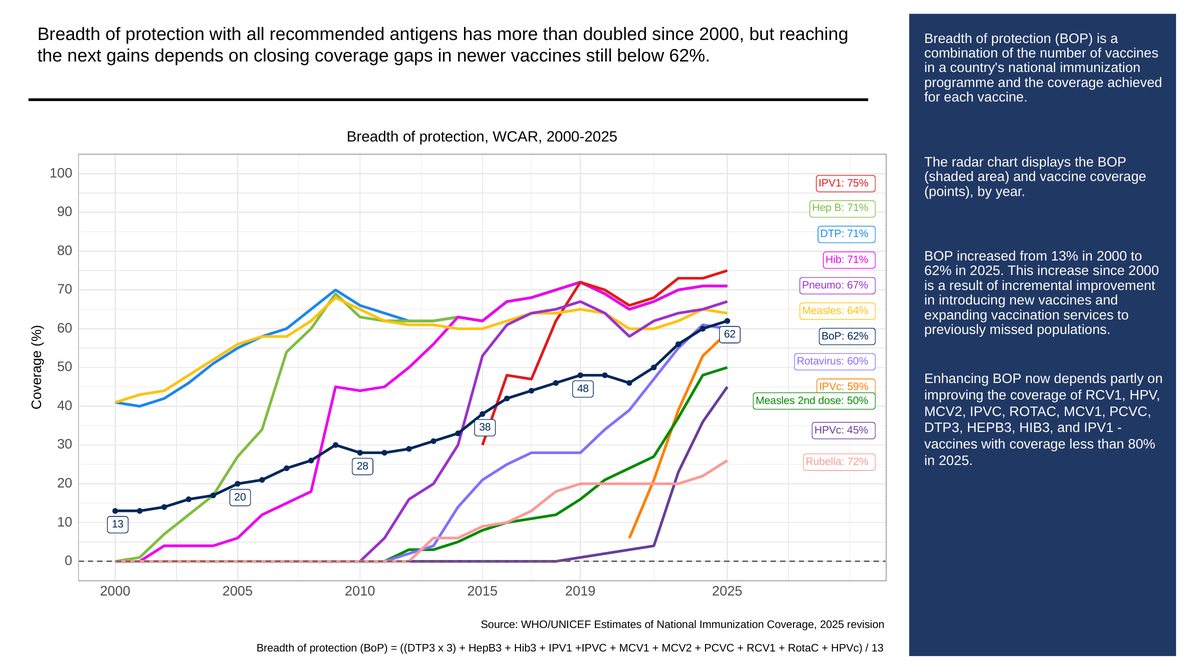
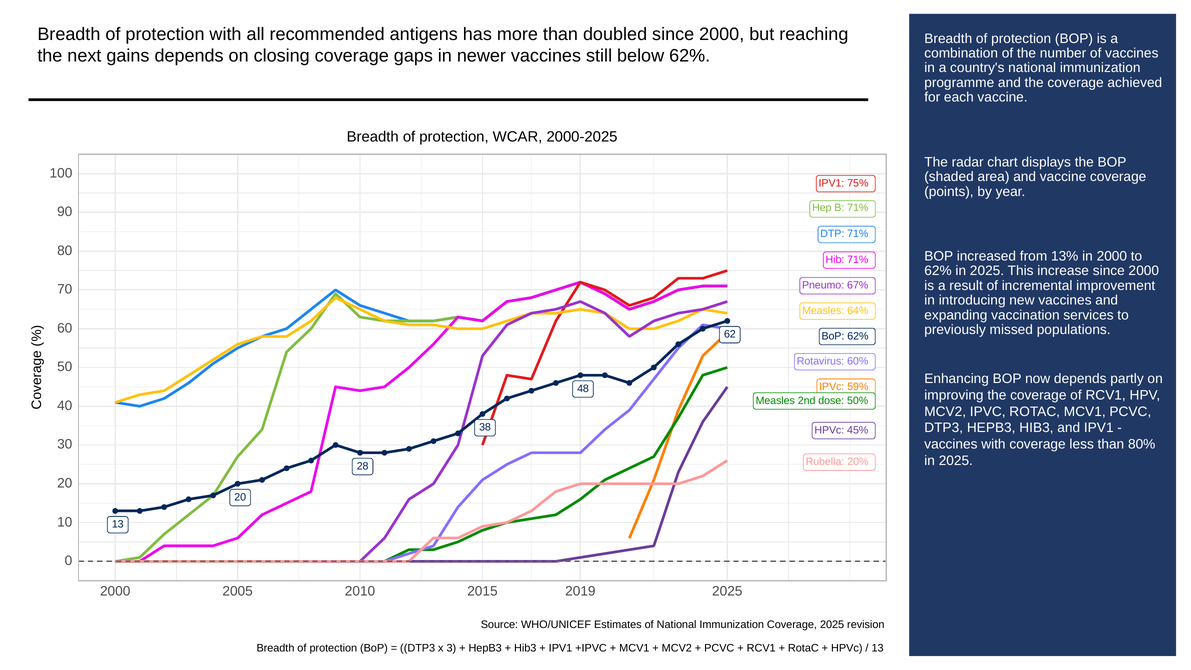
72%: 72% -> 20% (858, 462)
